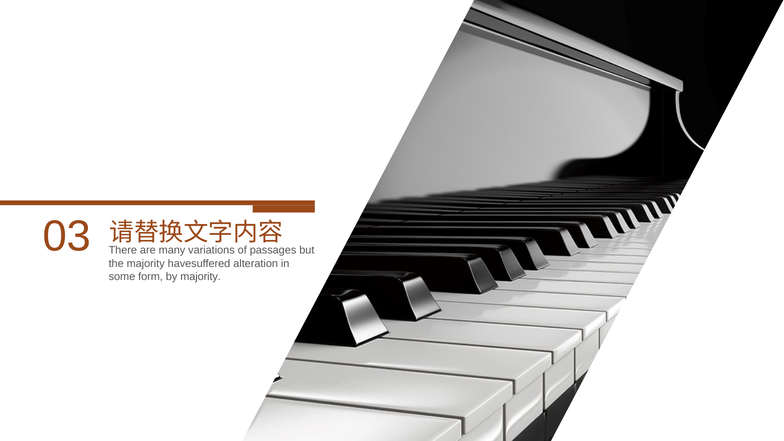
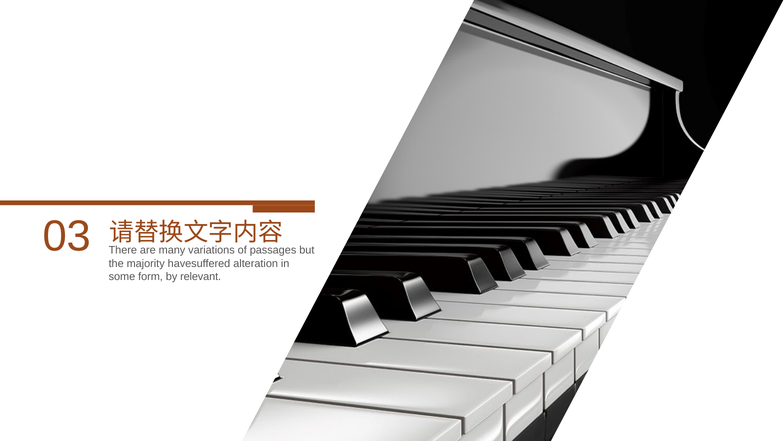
by majority: majority -> relevant (201, 276)
